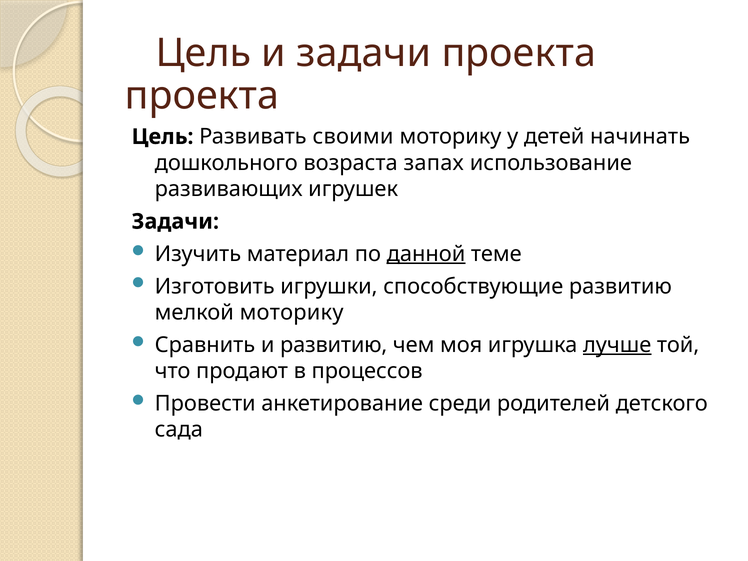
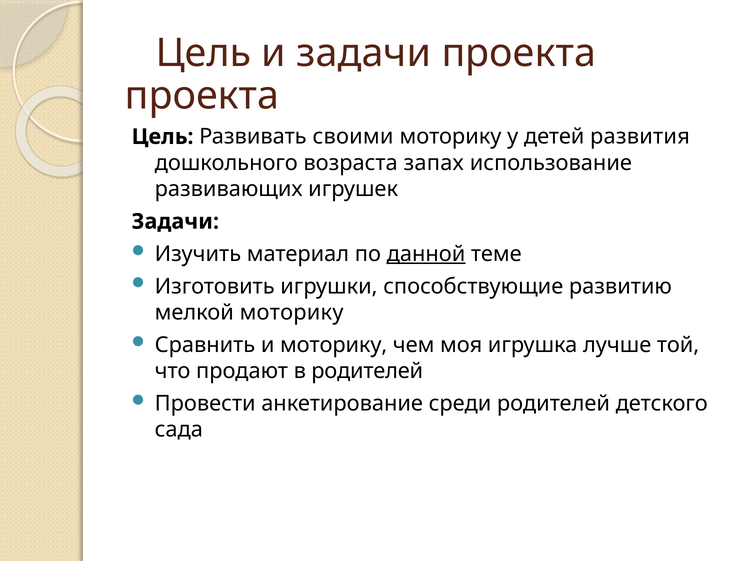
начинать: начинать -> развития (640, 137)
и развитию: развитию -> моторику (334, 345)
лучше underline: present -> none (617, 345)
в процессов: процессов -> родителей (367, 371)
